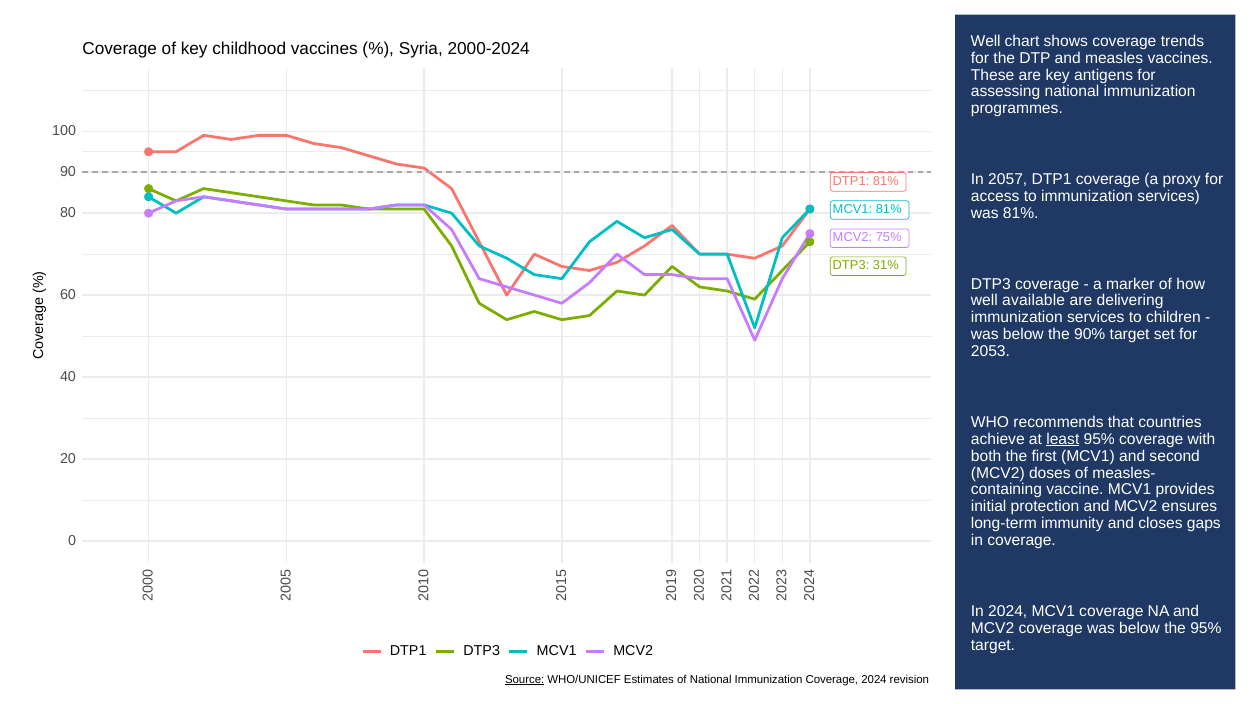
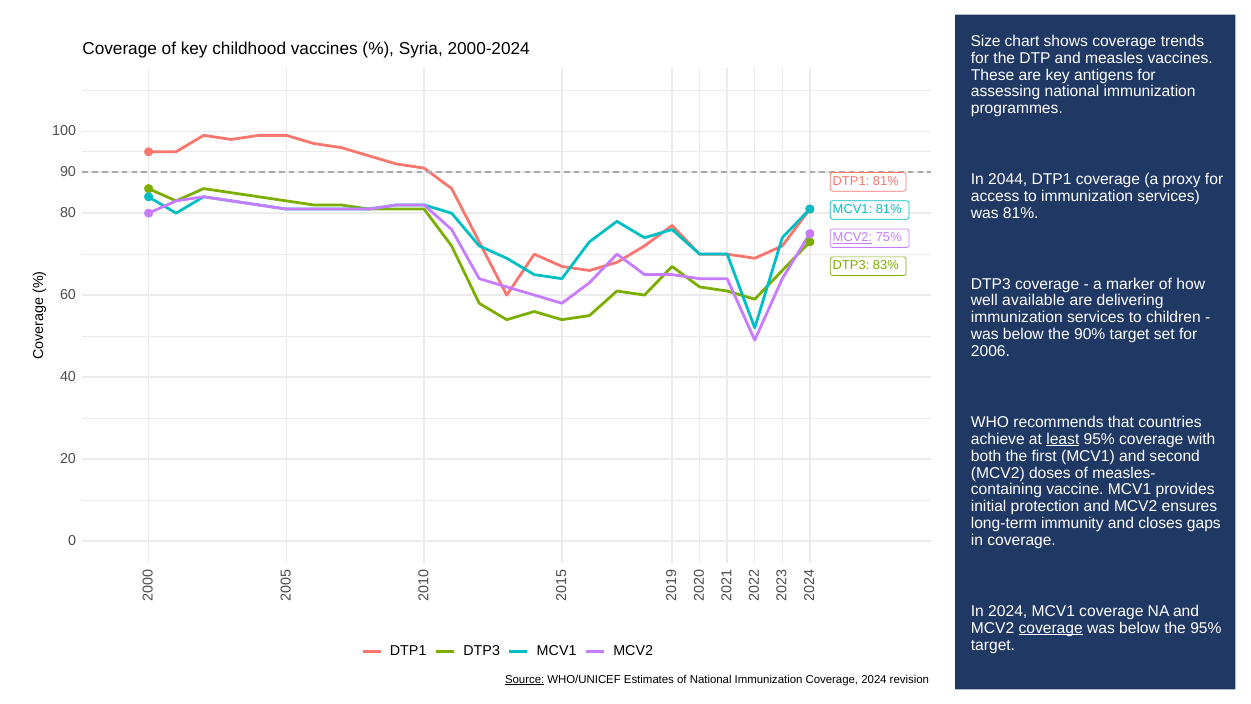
Well: Well -> Size (986, 41)
2057: 2057 -> 2044 (1008, 179)
MCV2 underline: none -> present (852, 238)
31%: 31% -> 83% (886, 265)
2053: 2053 -> 2006 (990, 351)
coverage underline: none -> present (1051, 628)
